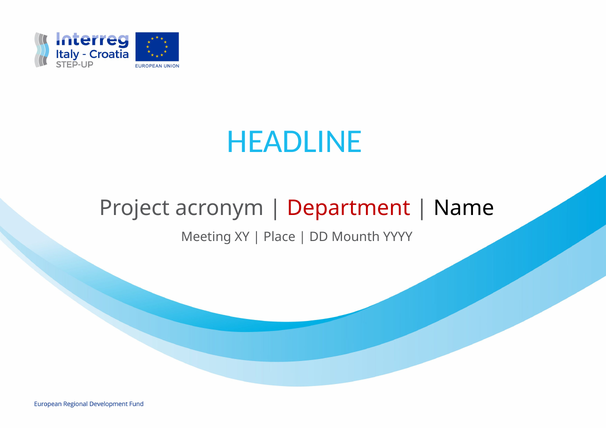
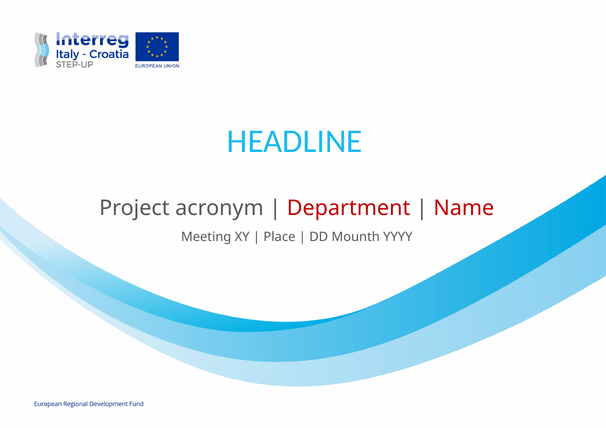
Name colour: black -> red (464, 209)
